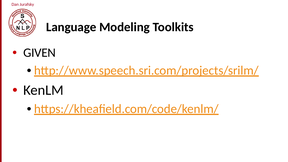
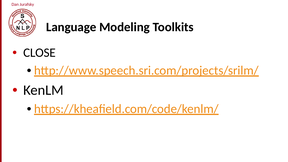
GIVEN: GIVEN -> CLOSE (40, 53)
